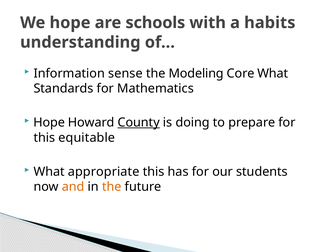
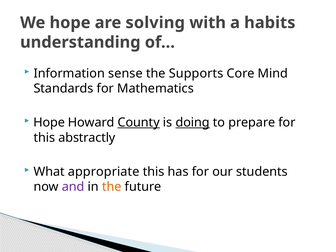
schools: schools -> solving (155, 23)
Modeling: Modeling -> Supports (196, 73)
Core What: What -> Mind (273, 73)
doing underline: none -> present (193, 123)
equitable: equitable -> abstractly (87, 138)
and colour: orange -> purple (73, 187)
